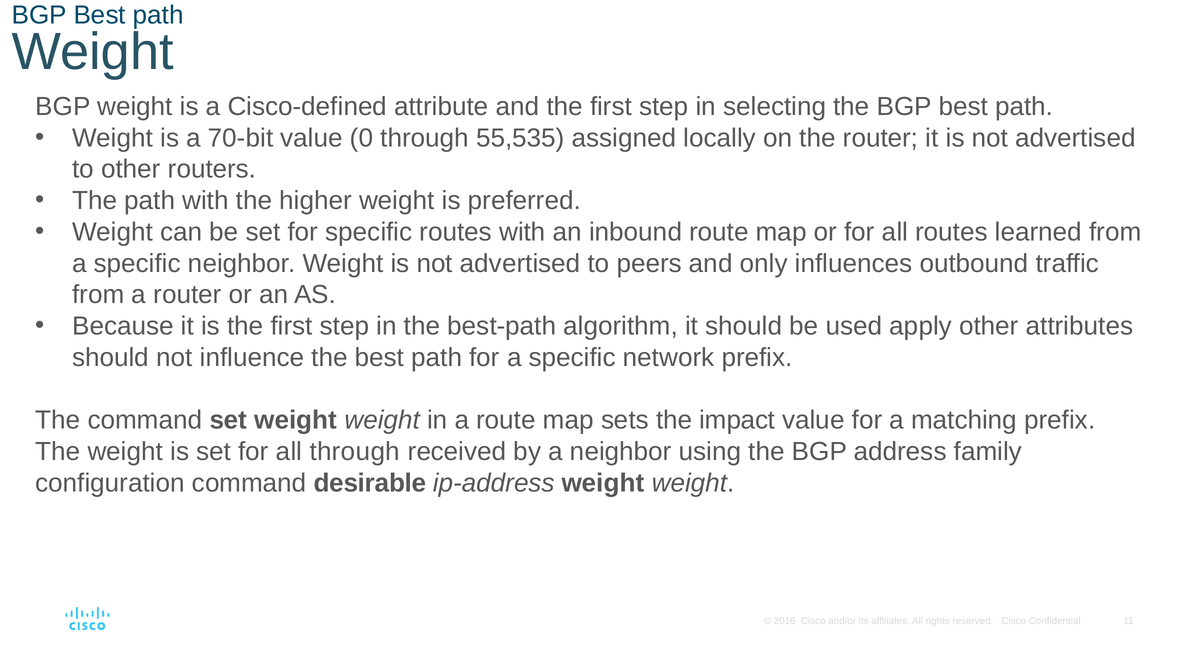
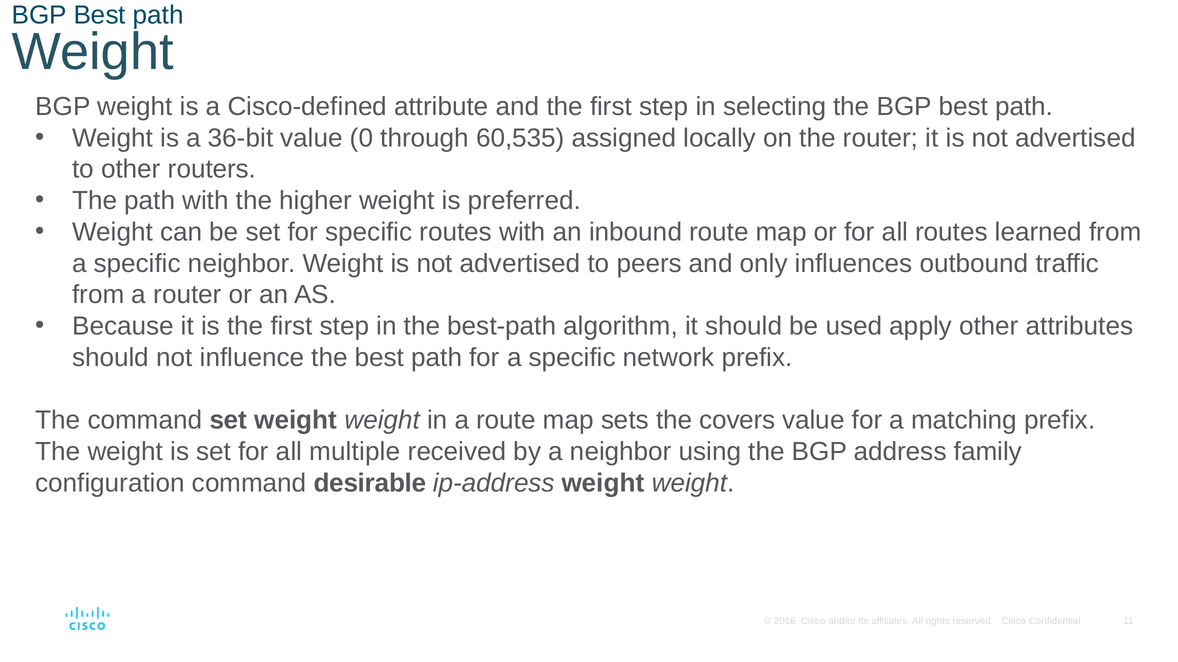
70-bit: 70-bit -> 36-bit (241, 138)
55,535: 55,535 -> 60,535 (520, 138)
impact: impact -> covers (737, 421)
all through: through -> multiple (355, 452)
